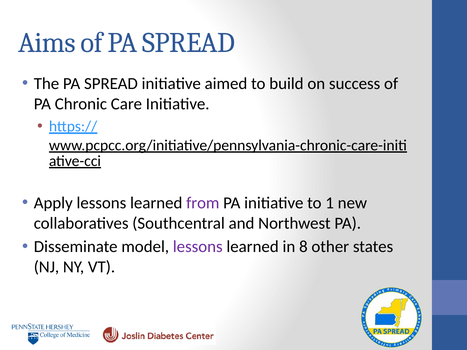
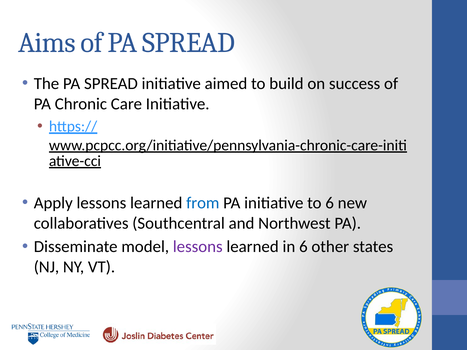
from colour: purple -> blue (203, 203)
to 1: 1 -> 6 (330, 203)
in 8: 8 -> 6 (303, 247)
